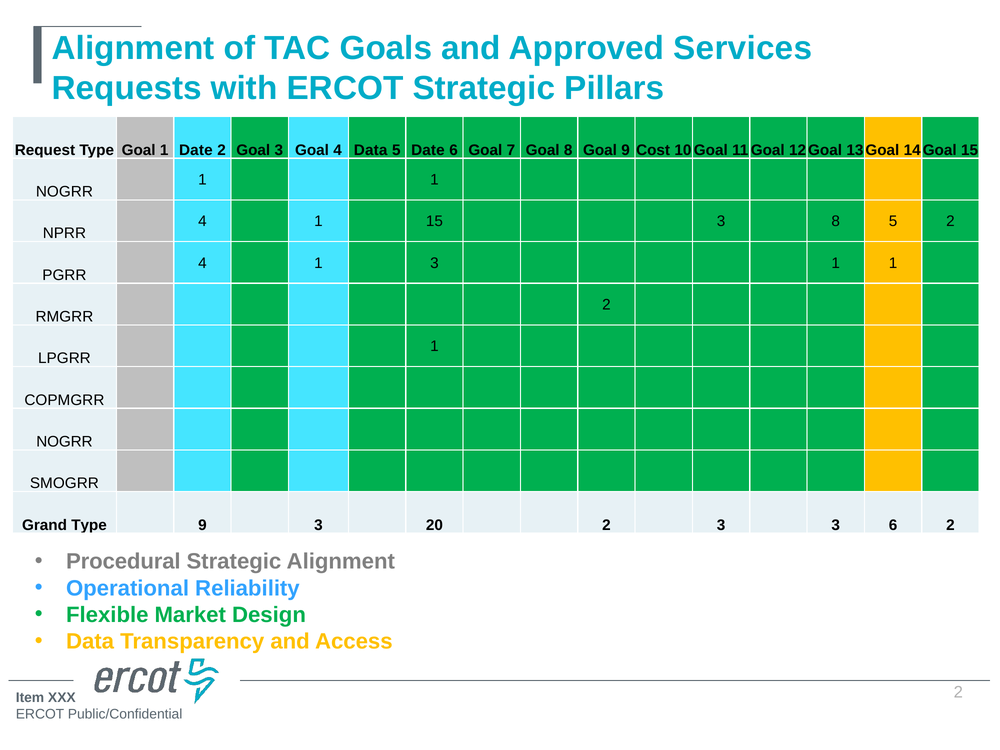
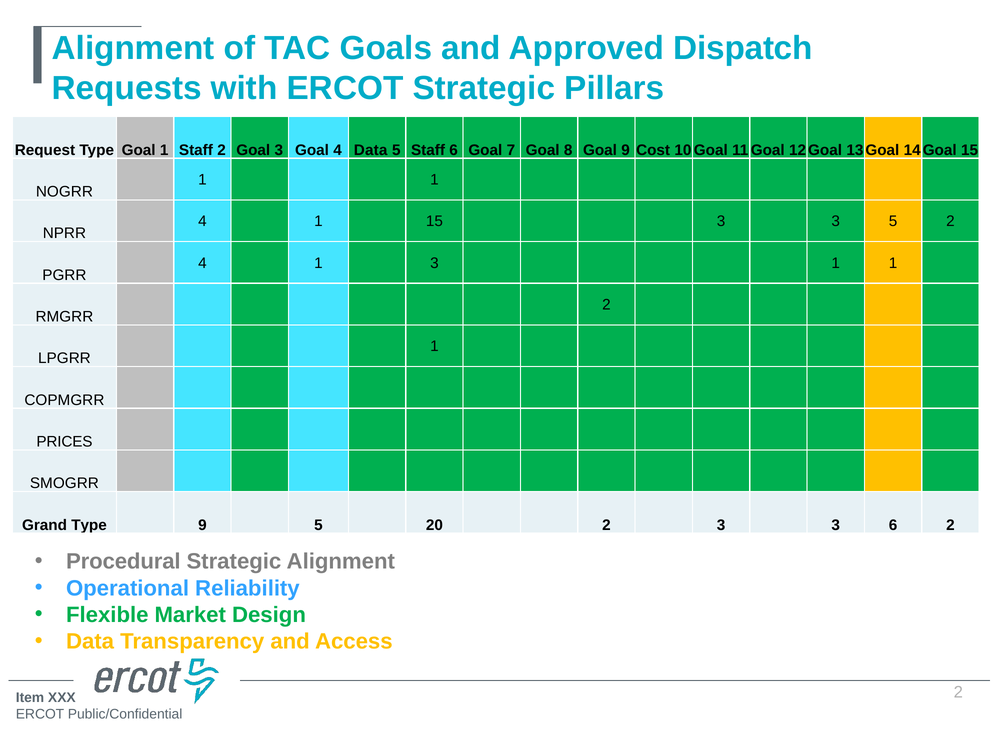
Services: Services -> Dispatch (743, 48)
1 Date: Date -> Staff (196, 150)
5 Date: Date -> Staff (428, 150)
15 3 8: 8 -> 3 (836, 221)
NOGRR: NOGRR -> PRICES (64, 442)
9 3: 3 -> 5 (318, 525)
